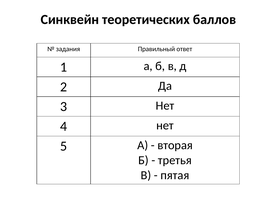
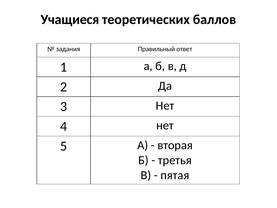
Синквейн: Синквейн -> Учащиеся (70, 19)
